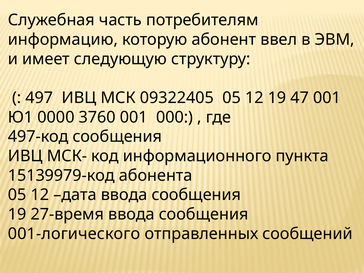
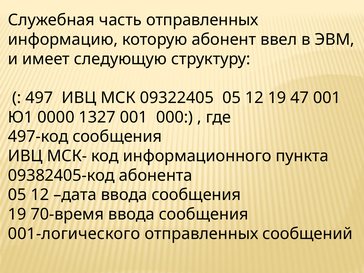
часть потребителям: потребителям -> отправленных (202, 20)
3760: 3760 -> 1327 (97, 117)
15139979-код: 15139979-код -> 09382405-код (61, 175)
27-время: 27-время -> 70-время (67, 214)
